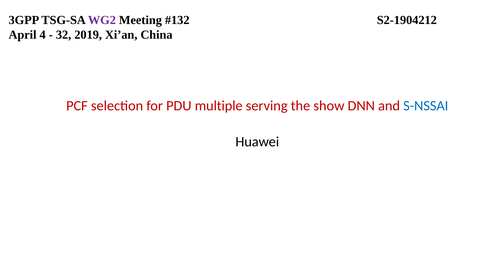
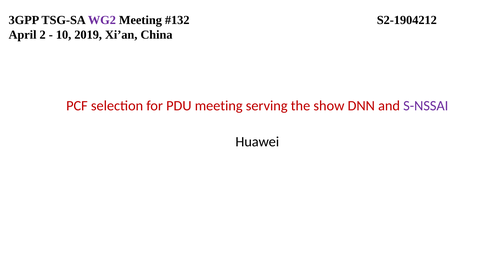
4: 4 -> 2 (43, 35)
32: 32 -> 10 (64, 35)
PDU multiple: multiple -> meeting (219, 106)
S-NSSAI colour: blue -> purple (426, 106)
